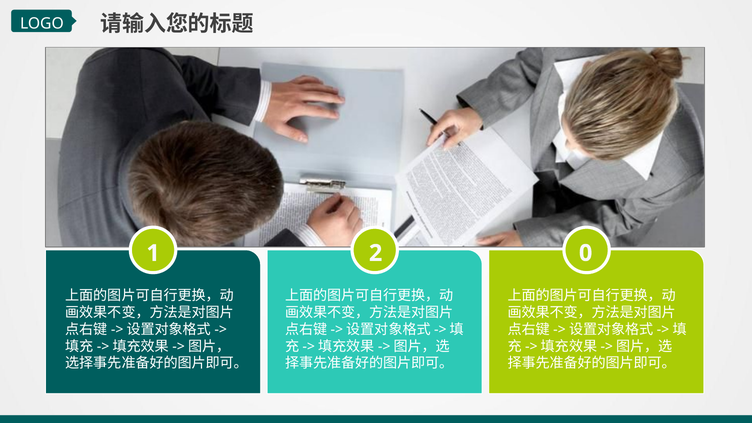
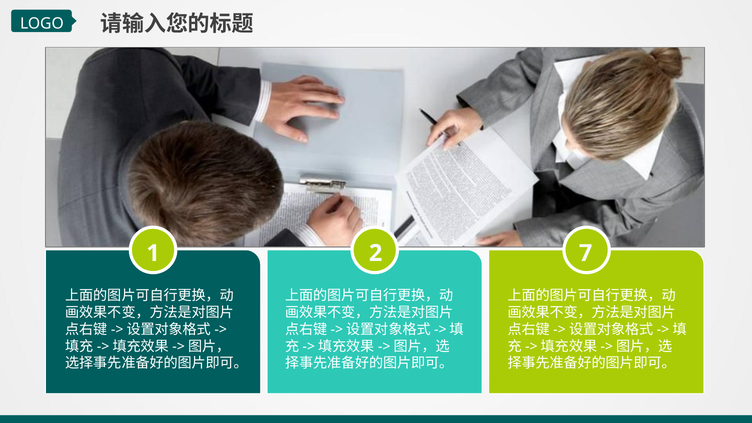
0: 0 -> 7 (586, 253)
